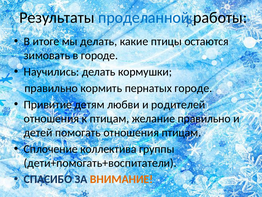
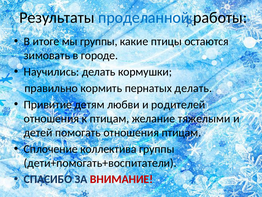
мы делать: делать -> группы (99, 41)
пернатых городе: городе -> делать (193, 88)
желание правильно: правильно -> тяжелыми (204, 118)
ВНИМАНИЕ colour: orange -> red (122, 179)
